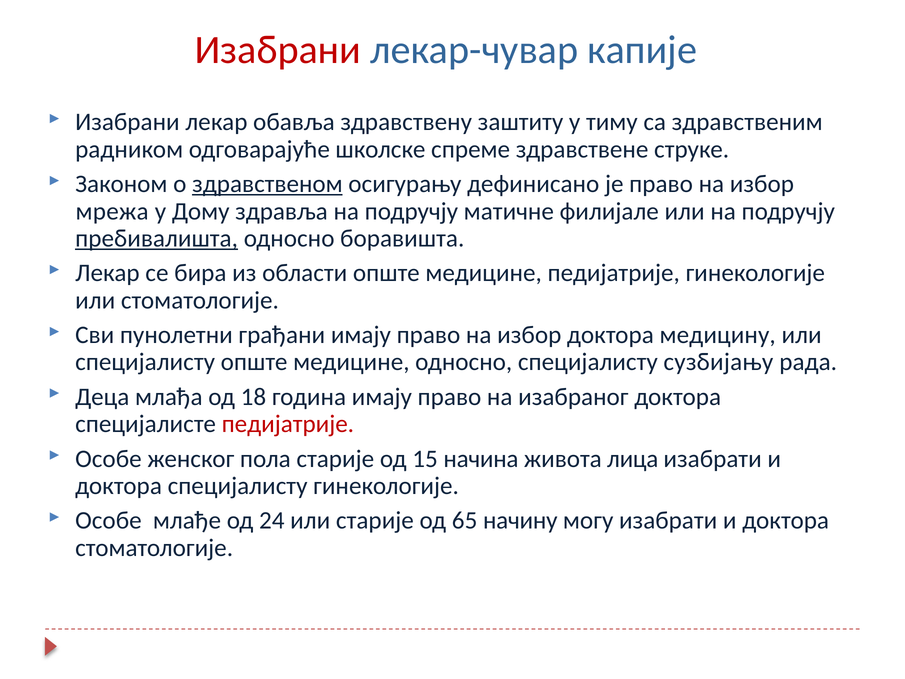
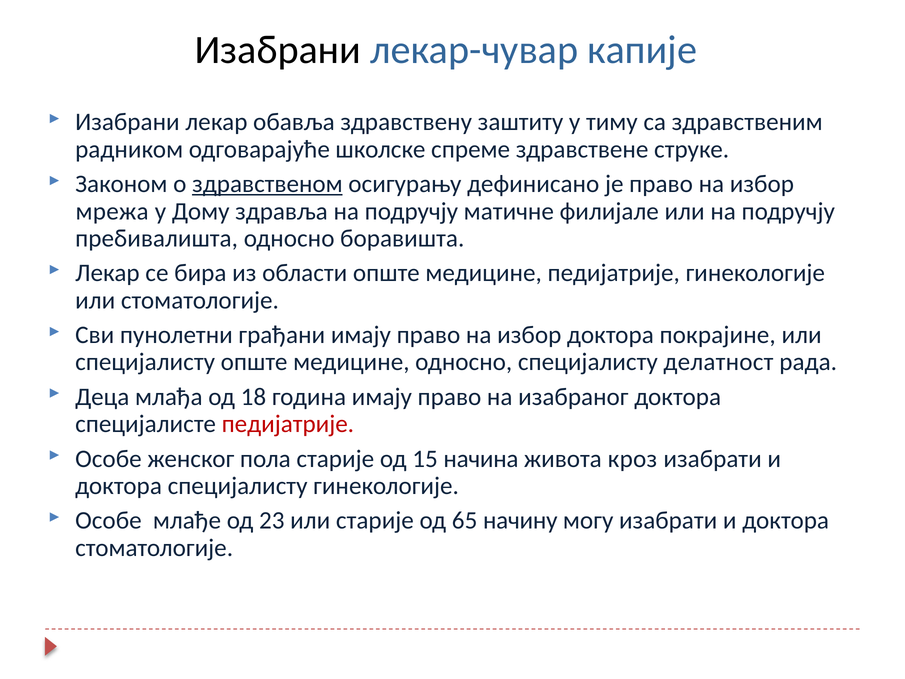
Изабрани colour: red -> black (278, 50)
пребивалишта underline: present -> none (157, 238)
медицину: медицину -> покрајине (718, 335)
сузбијању: сузбијању -> делатност (718, 362)
лица: лица -> кроз (632, 459)
24: 24 -> 23 (272, 520)
